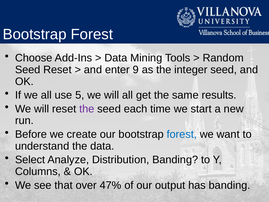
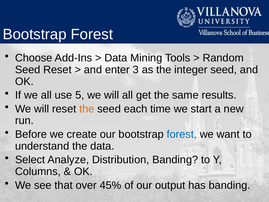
9: 9 -> 3 (136, 70)
the colour: purple -> orange (87, 109)
47%: 47% -> 45% (111, 185)
